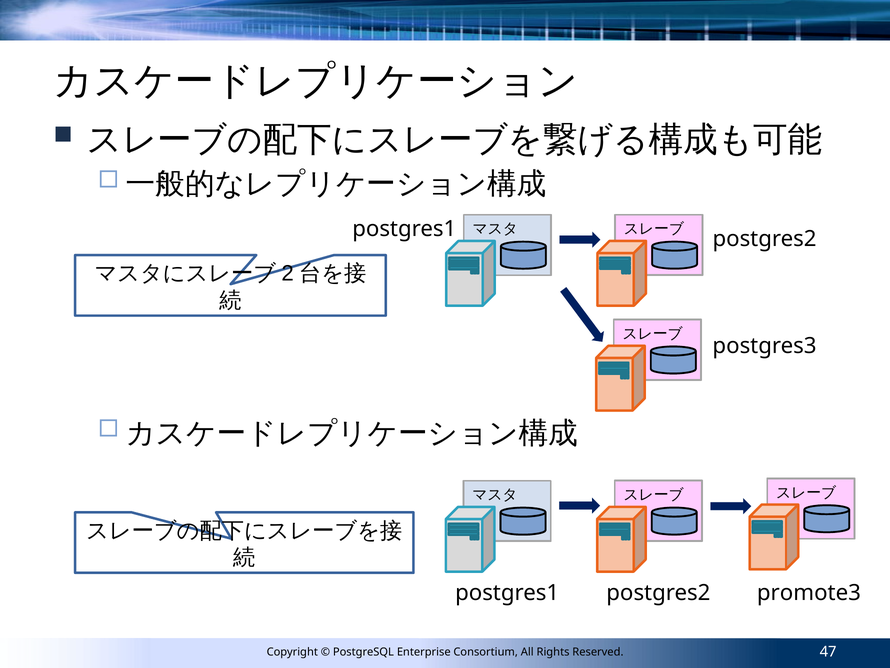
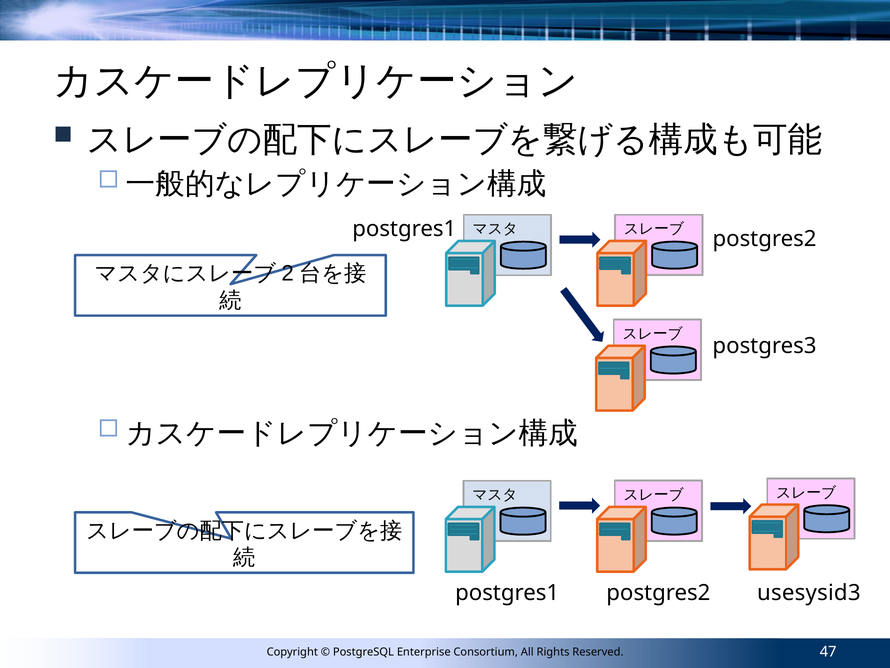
promote3: promote3 -> usesysid3 (809, 592)
